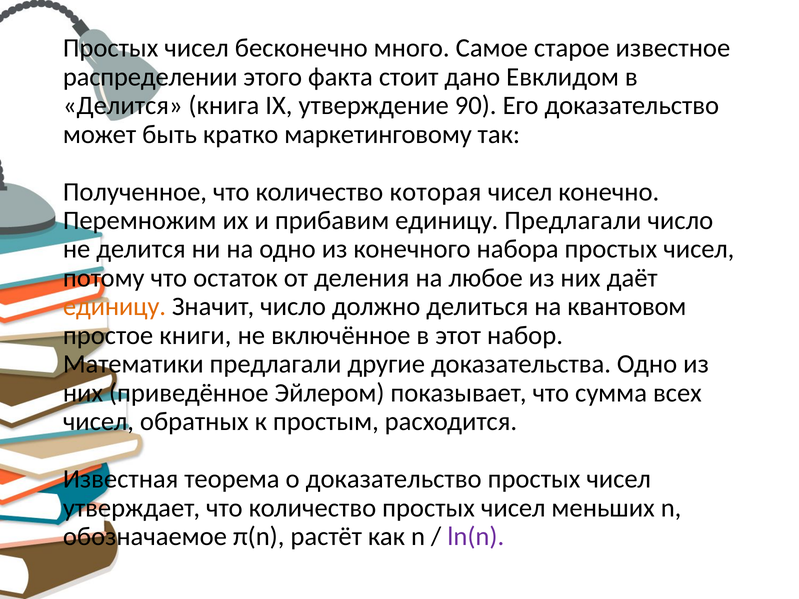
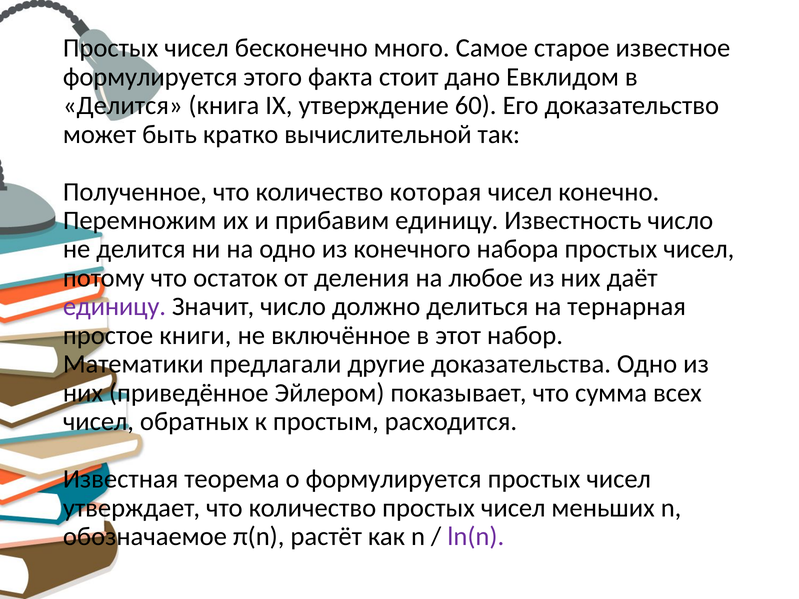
распределении: распределении -> формулируется (150, 77)
90: 90 -> 60 (476, 106)
маркетинговому: маркетинговому -> вычислительной (378, 134)
единицу Предлагали: Предлагали -> Известность (573, 221)
единицу colour: orange -> purple (114, 307)
квантовом: квантовом -> тернарная (627, 307)
о доказательство: доказательство -> формулируется (394, 479)
